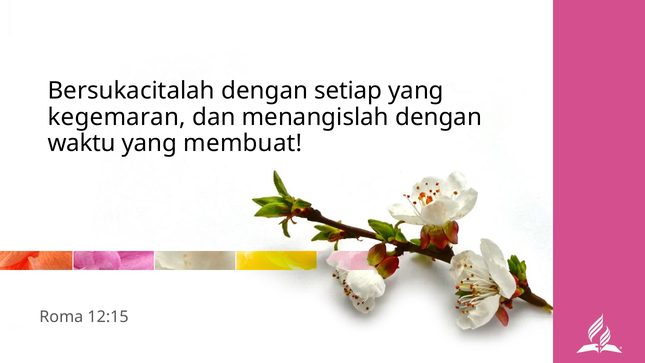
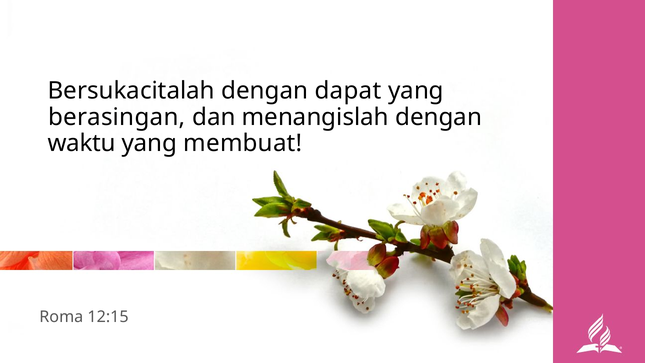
setiap: setiap -> dapat (348, 91)
kegemaran: kegemaran -> berasingan (117, 117)
